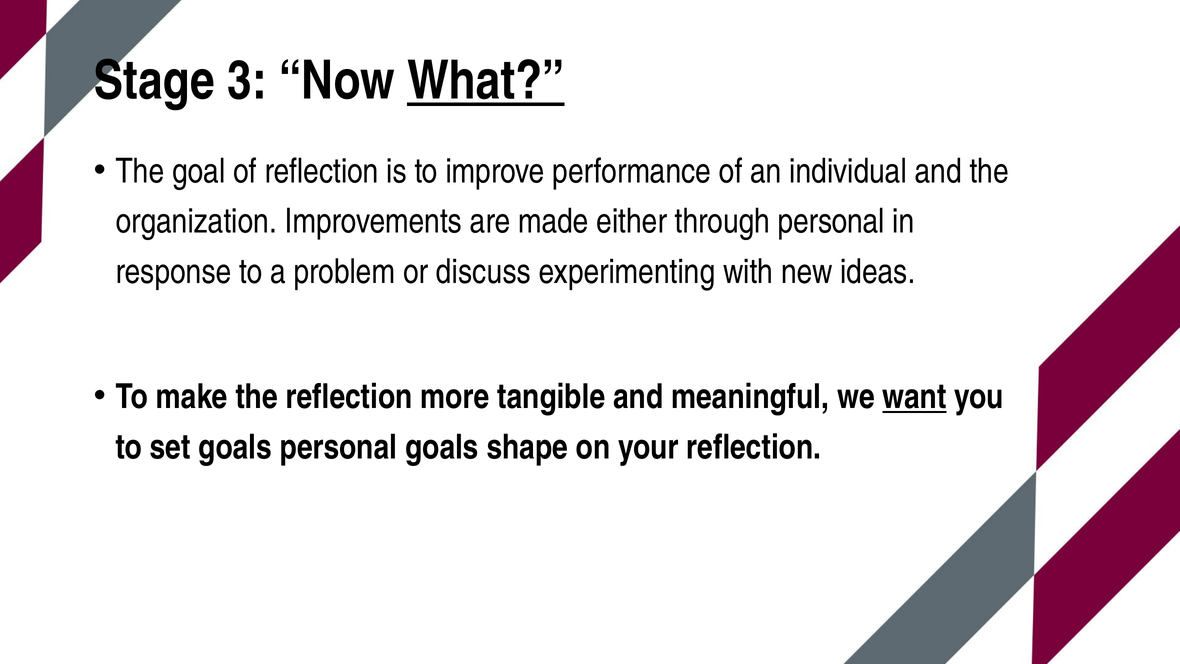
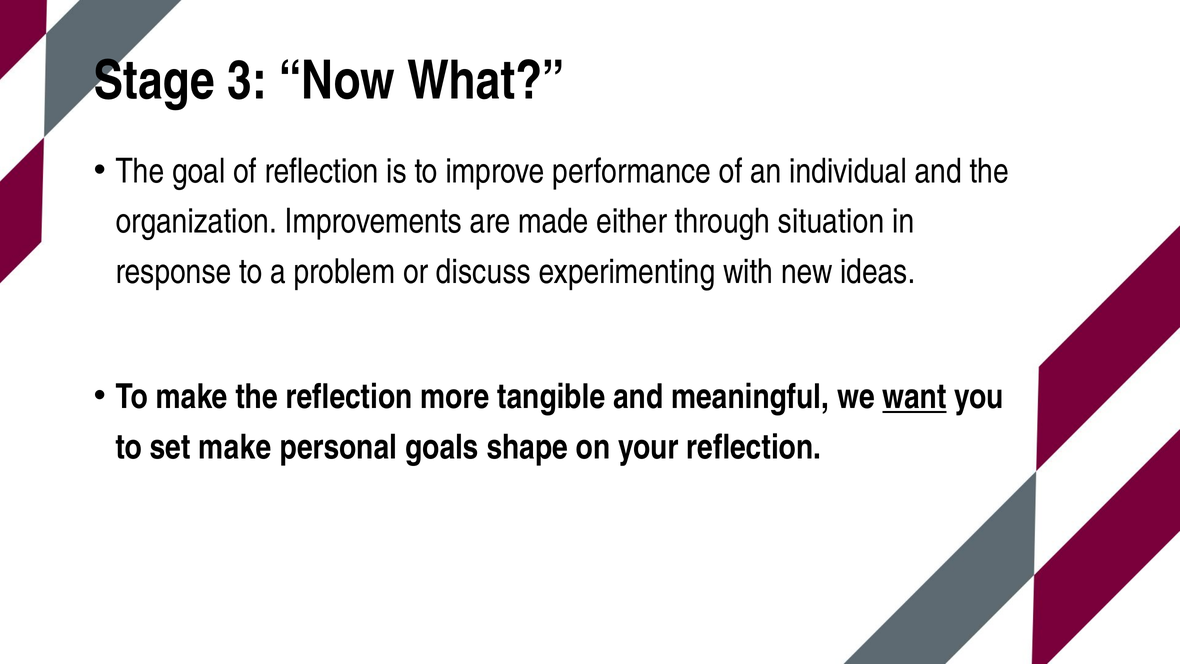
What underline: present -> none (486, 81)
through personal: personal -> situation (831, 221)
set goals: goals -> make (235, 447)
